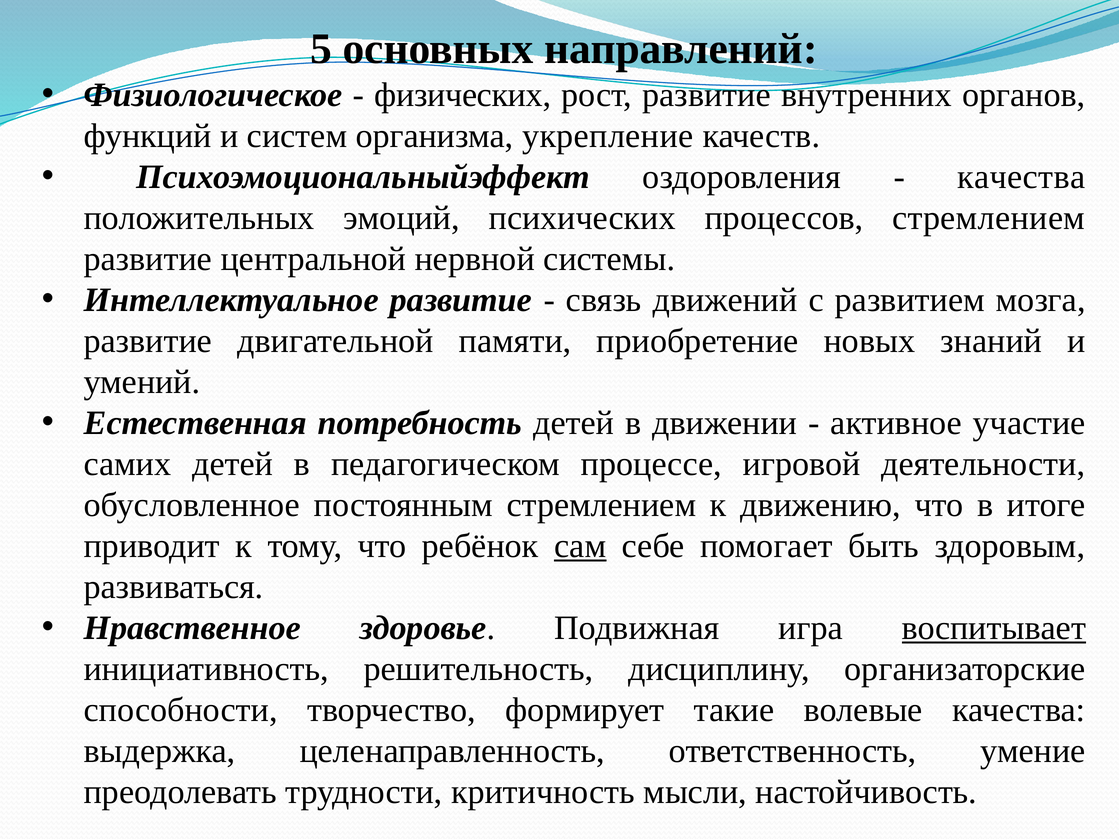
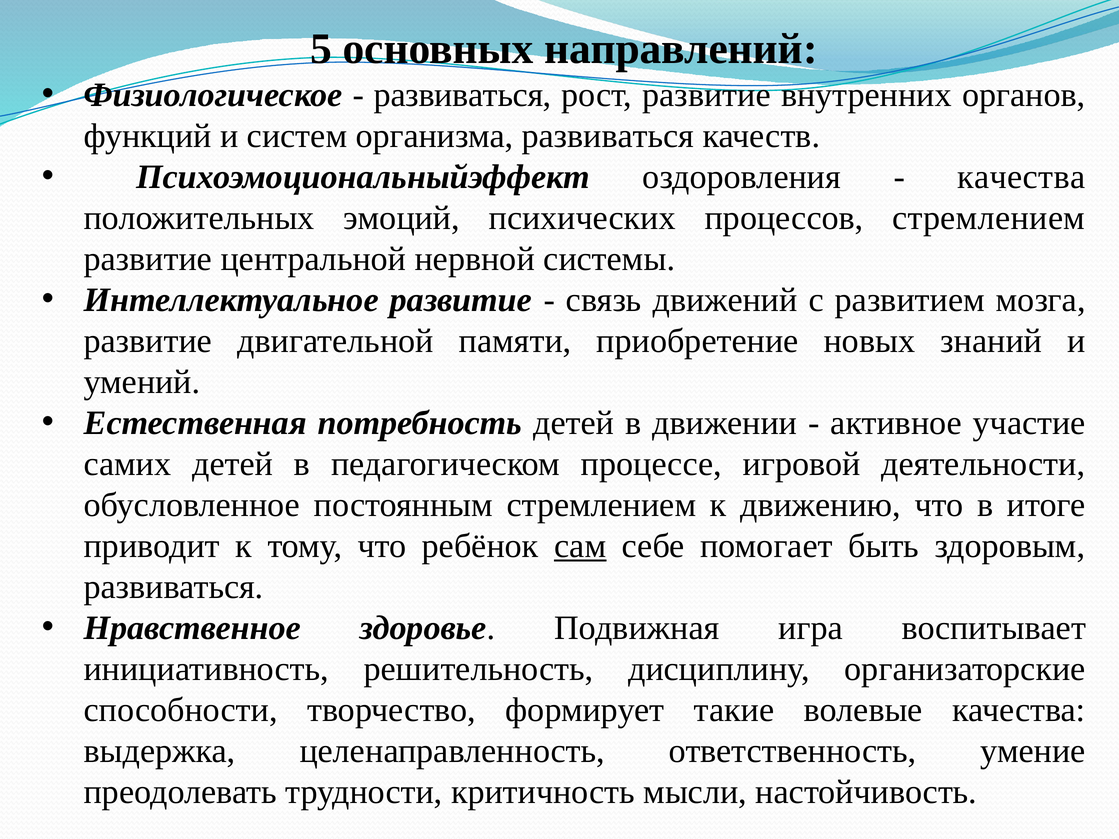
физических: физических -> развиваться (463, 95)
организма укрепление: укрепление -> развиваться (608, 136)
воспитывает underline: present -> none (994, 628)
